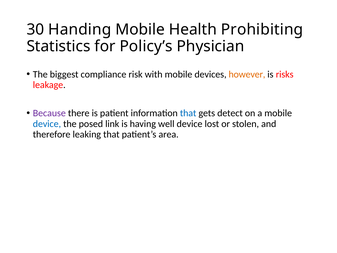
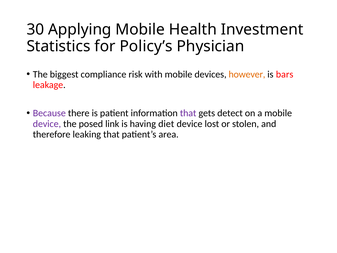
Handing: Handing -> Applying (80, 29)
Prohibiting: Prohibiting -> Investment (262, 29)
risks: risks -> bars (285, 74)
that colour: blue -> purple (188, 113)
device colour: blue -> purple (47, 124)
well: well -> diet (166, 124)
